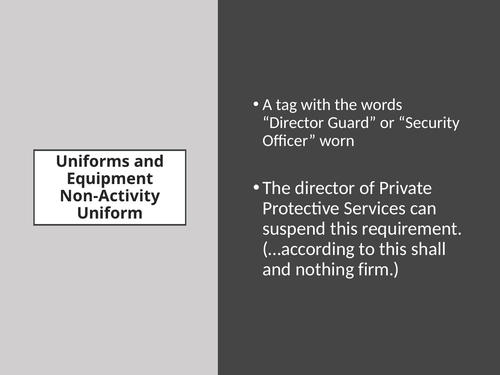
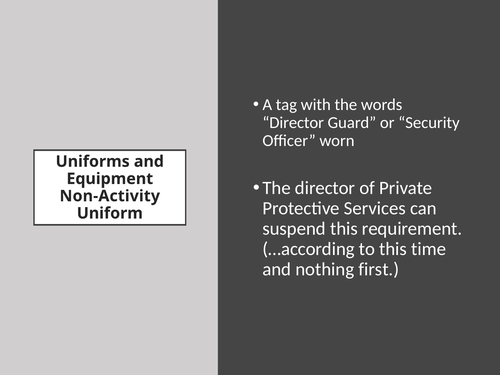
shall: shall -> time (429, 249)
firm: firm -> first (379, 269)
